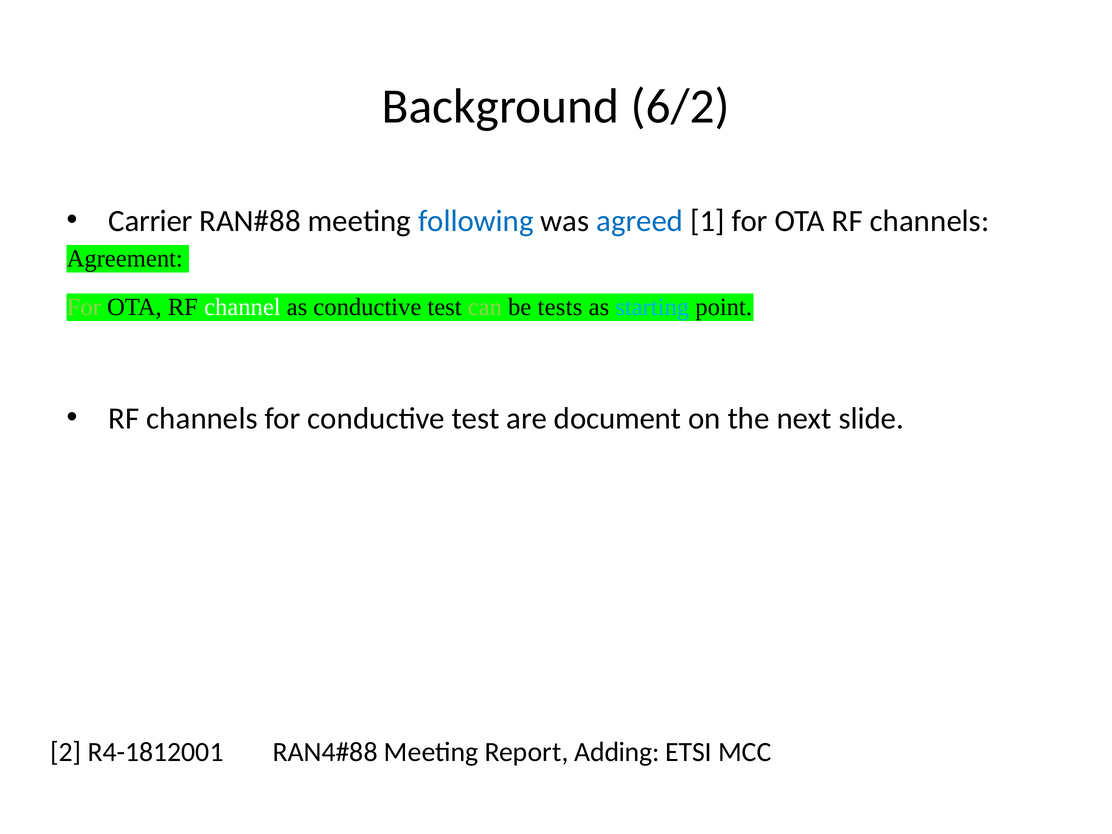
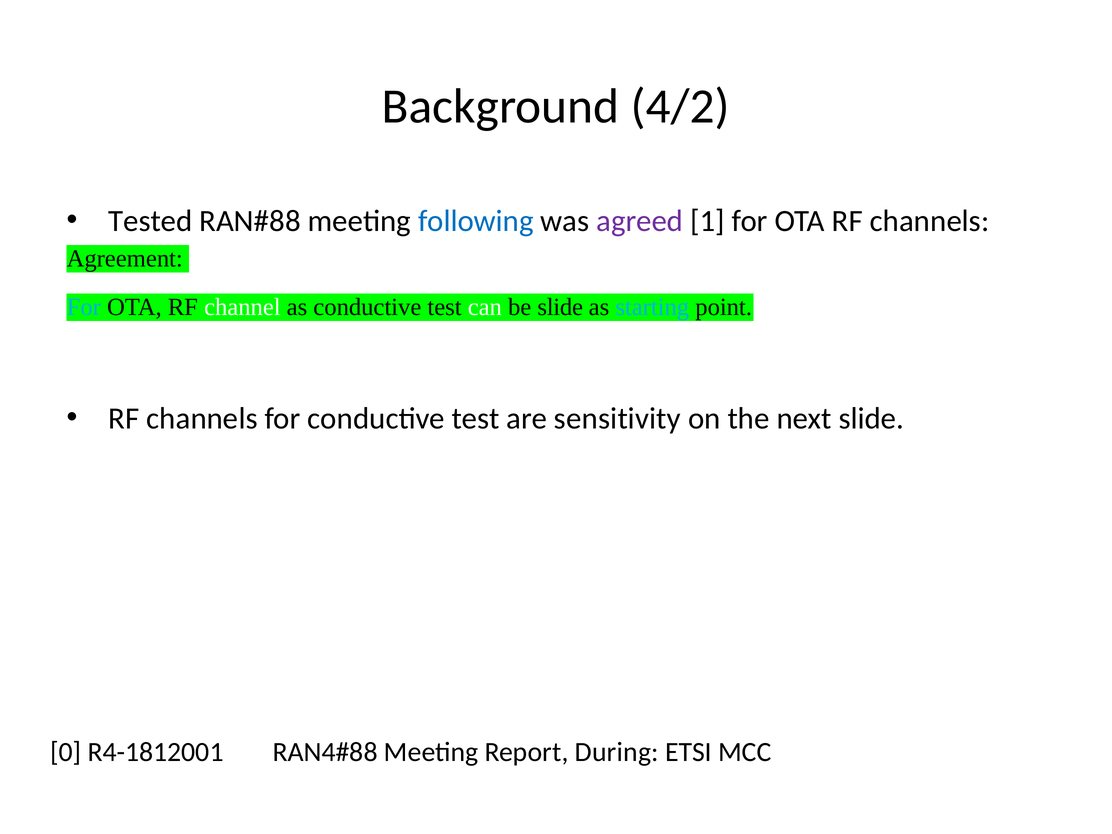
6/2: 6/2 -> 4/2 (680, 106)
Carrier: Carrier -> Tested (150, 221)
agreed colour: blue -> purple (640, 221)
For colour: light green -> light blue (84, 307)
can colour: light green -> white (485, 307)
be tests: tests -> slide (560, 307)
document: document -> sensitivity (617, 418)
2: 2 -> 0 (66, 752)
Adding: Adding -> During (617, 752)
